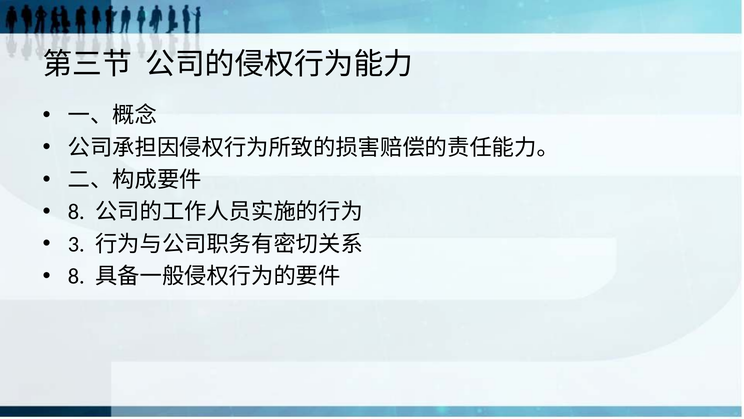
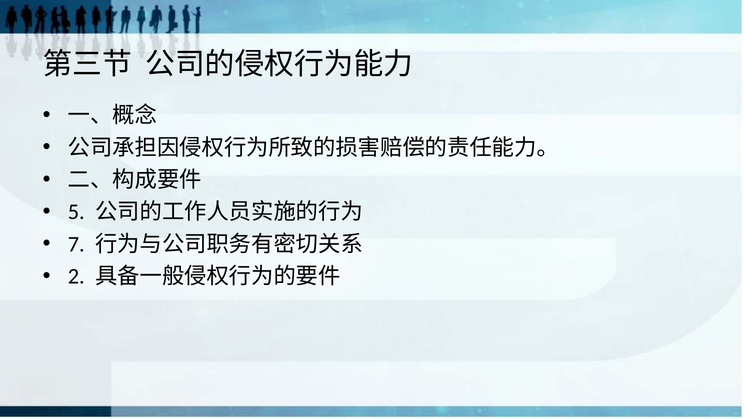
8: 8 -> 5 (76, 212)
3: 3 -> 7 (76, 244)
8: 8 -> 2 (76, 276)
